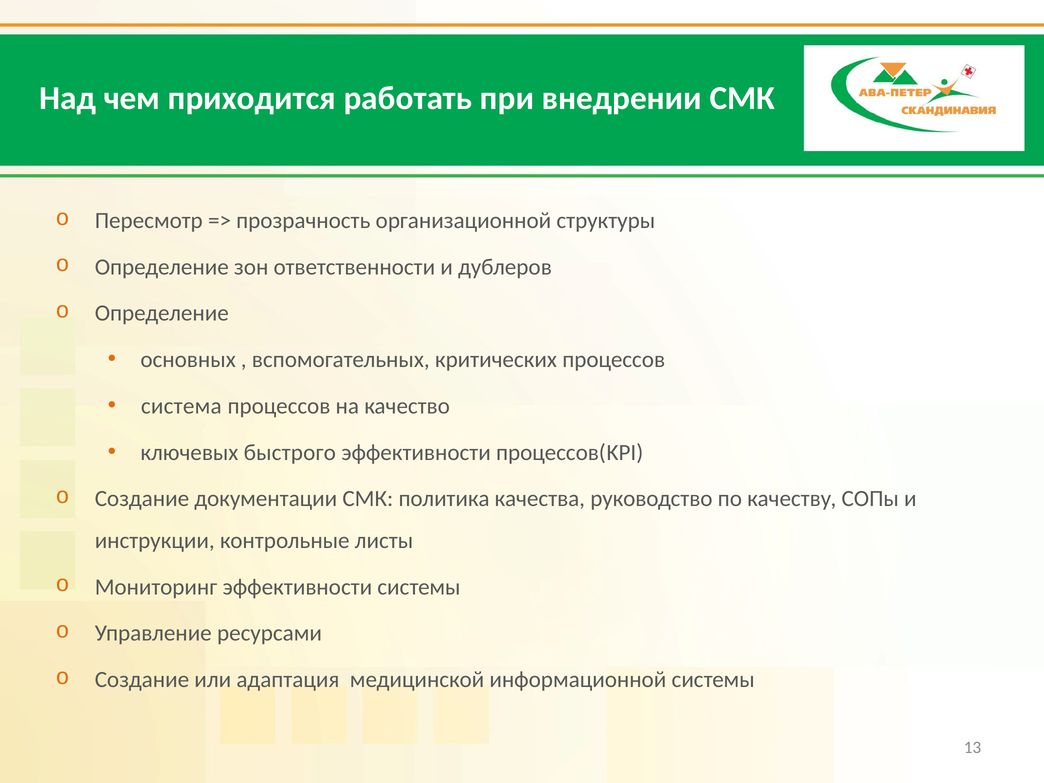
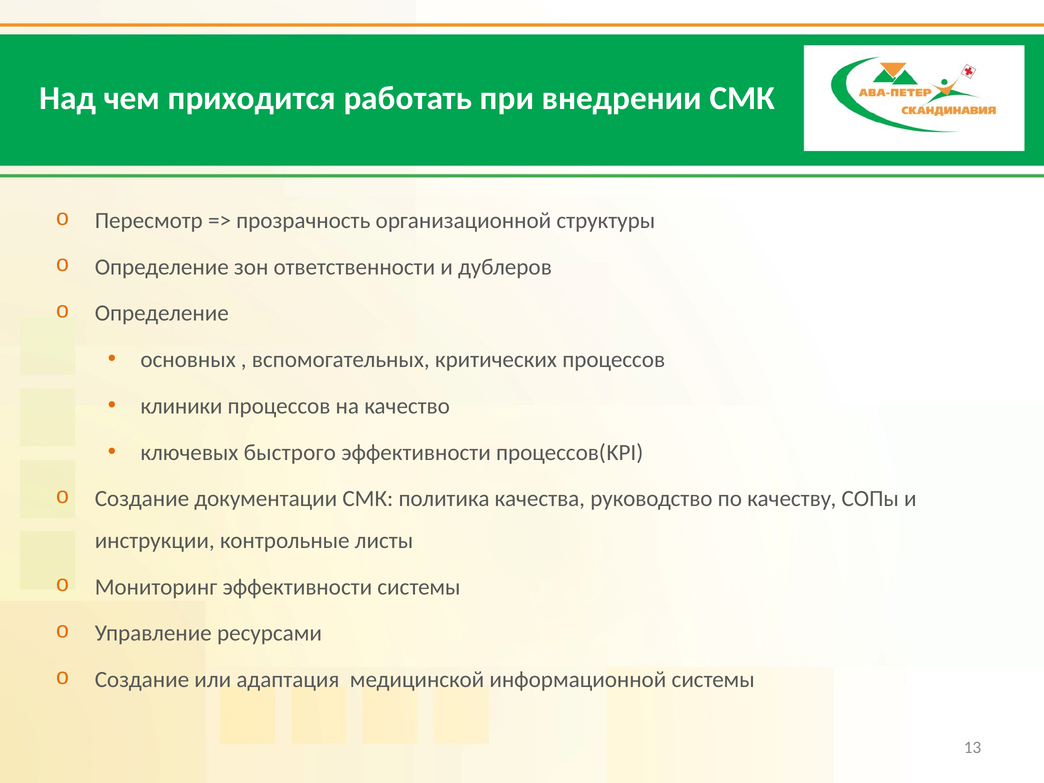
система: система -> клиники (181, 406)
